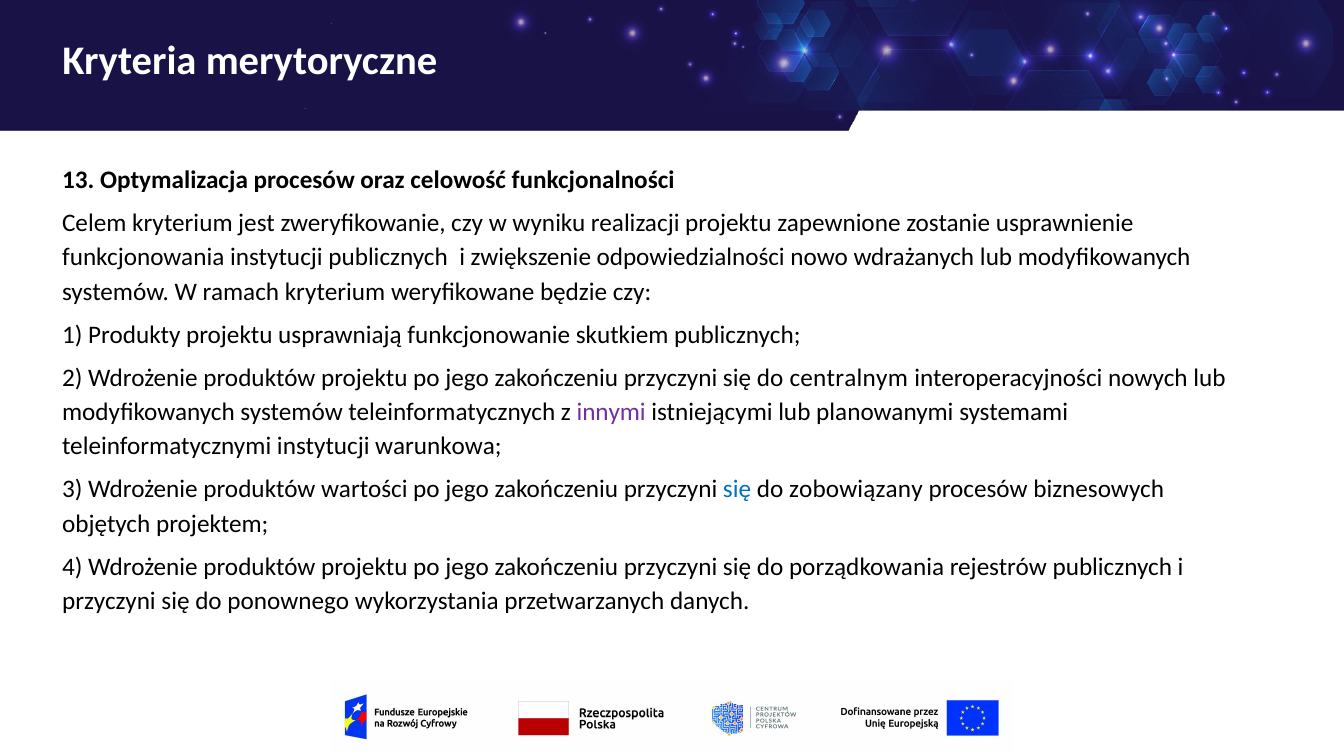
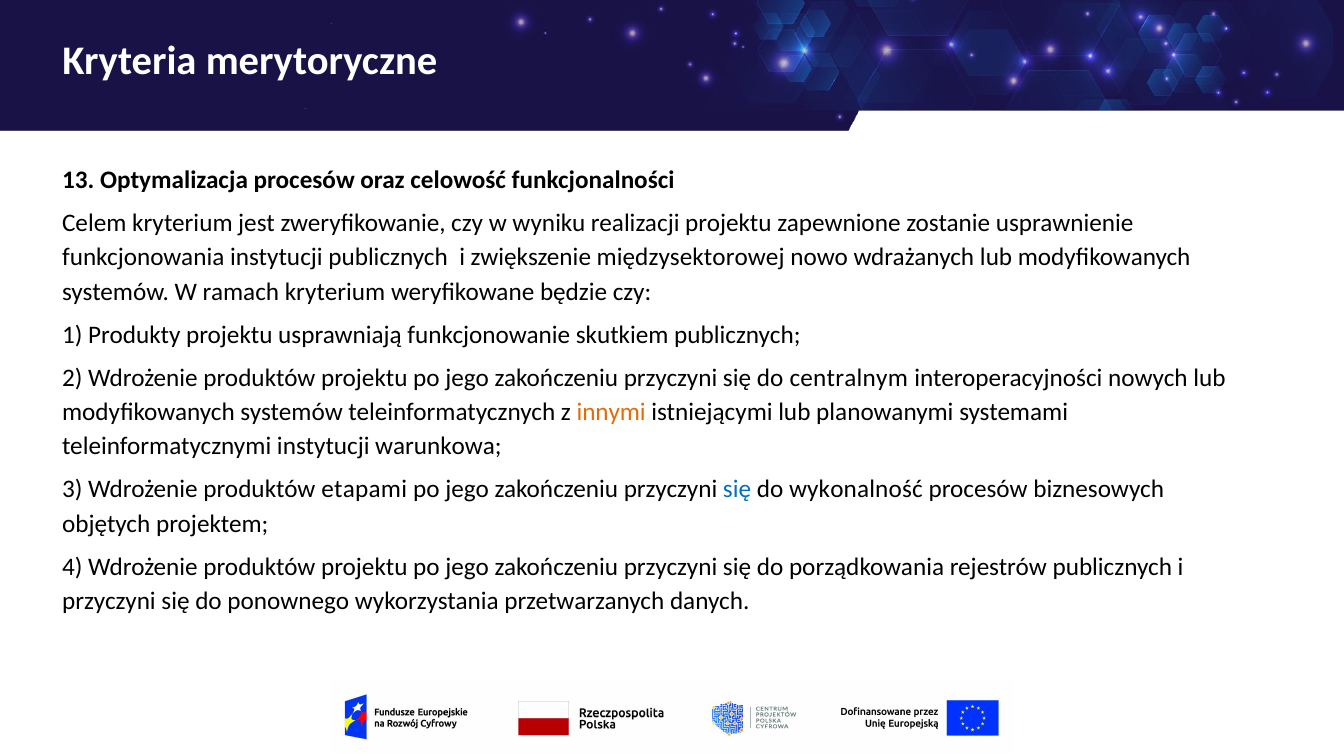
odpowiedzialności: odpowiedzialności -> międzysektorowej (691, 258)
innymi colour: purple -> orange (611, 412)
wartości: wartości -> etapami (364, 489)
zobowiązany: zobowiązany -> wykonalność (856, 489)
